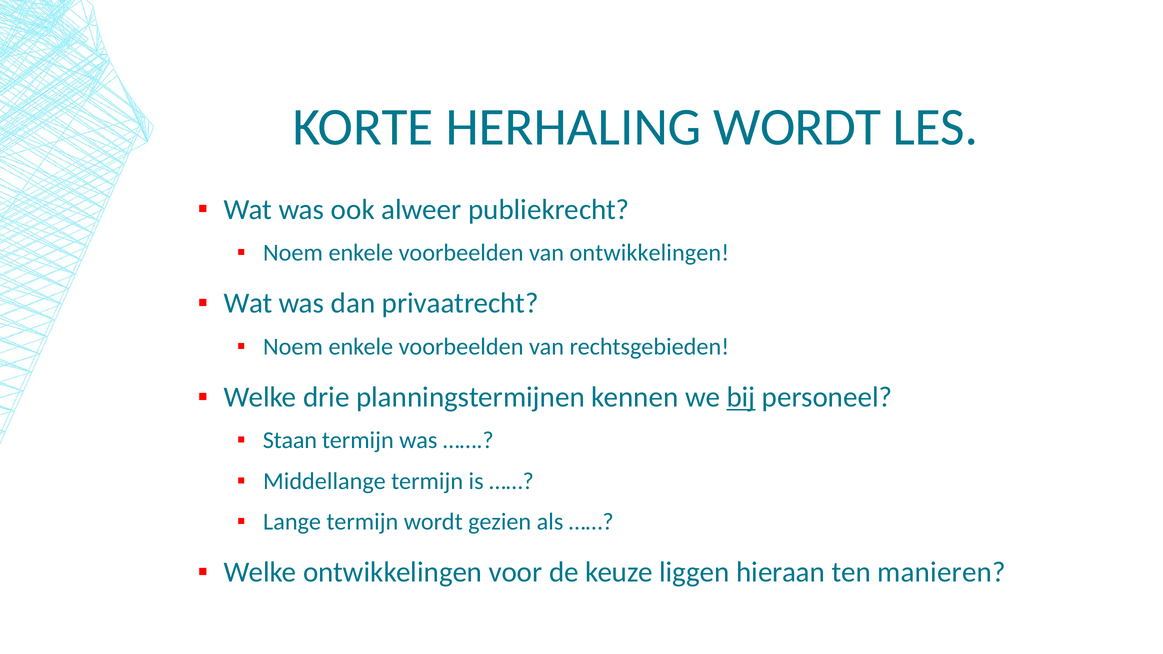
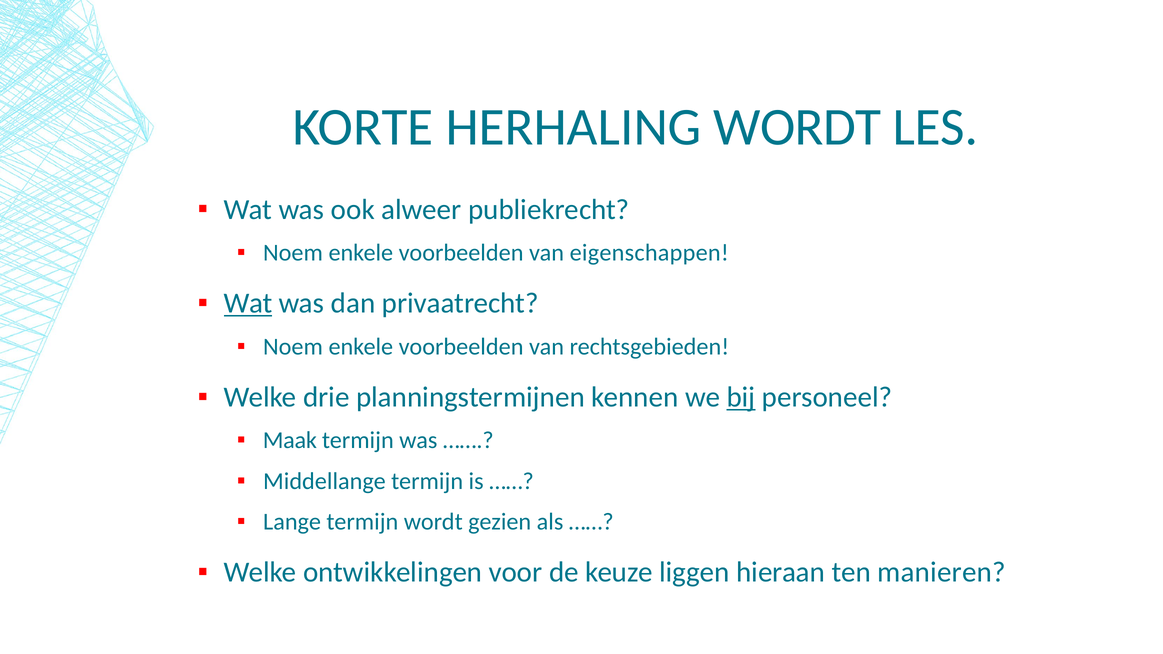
van ontwikkelingen: ontwikkelingen -> eigenschappen (649, 253)
Wat underline: none -> present (248, 303)
Staan: Staan -> Maak (290, 441)
